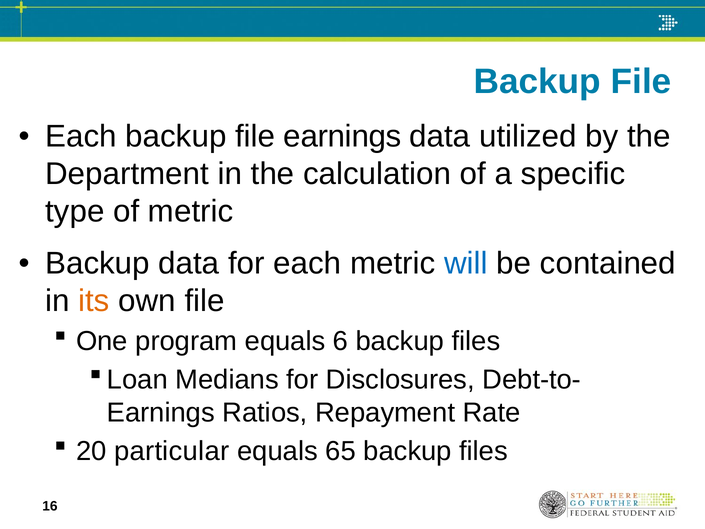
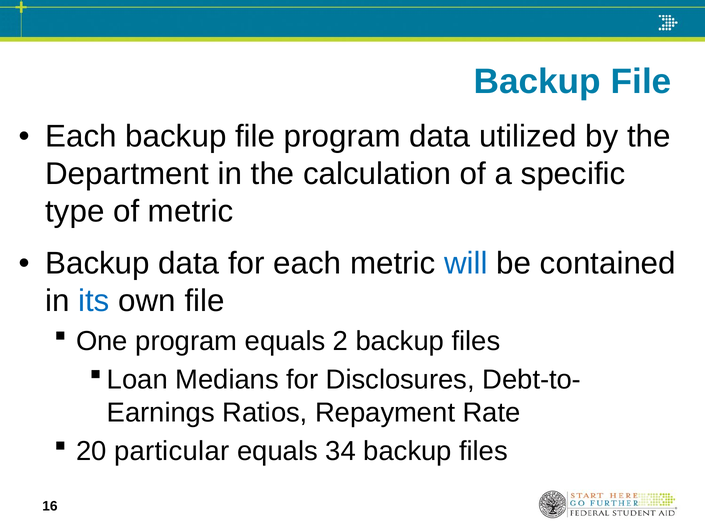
file earnings: earnings -> program (342, 136)
its colour: orange -> blue (94, 301)
6: 6 -> 2 (341, 341)
65: 65 -> 34 (341, 451)
